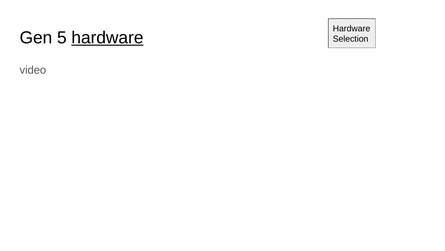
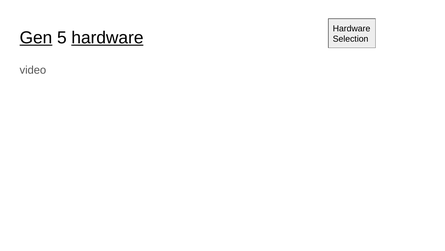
Gen underline: none -> present (36, 38)
